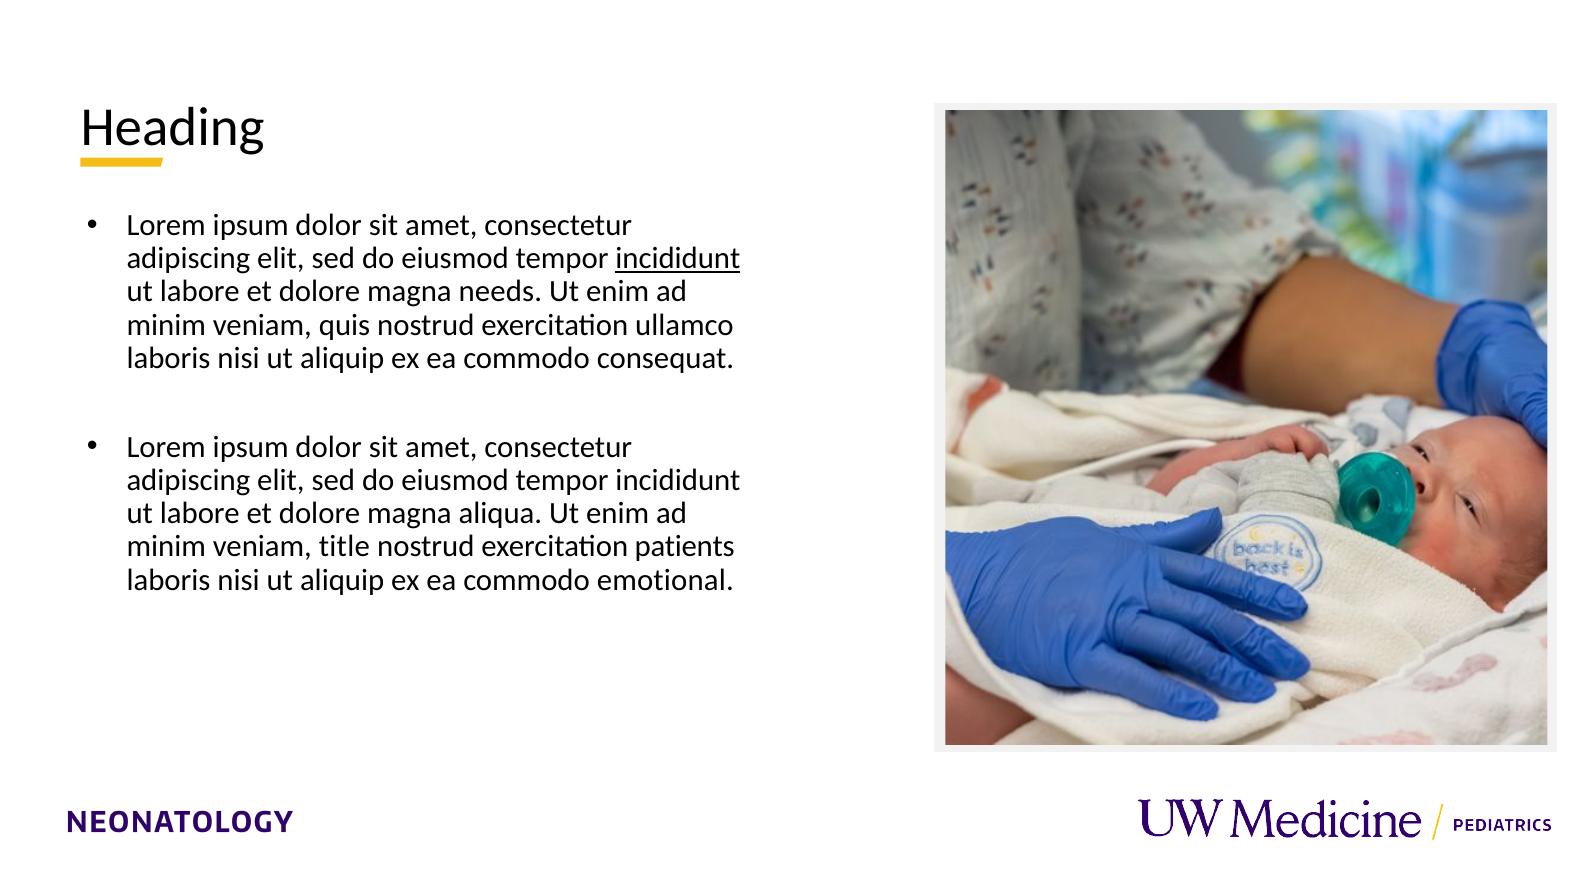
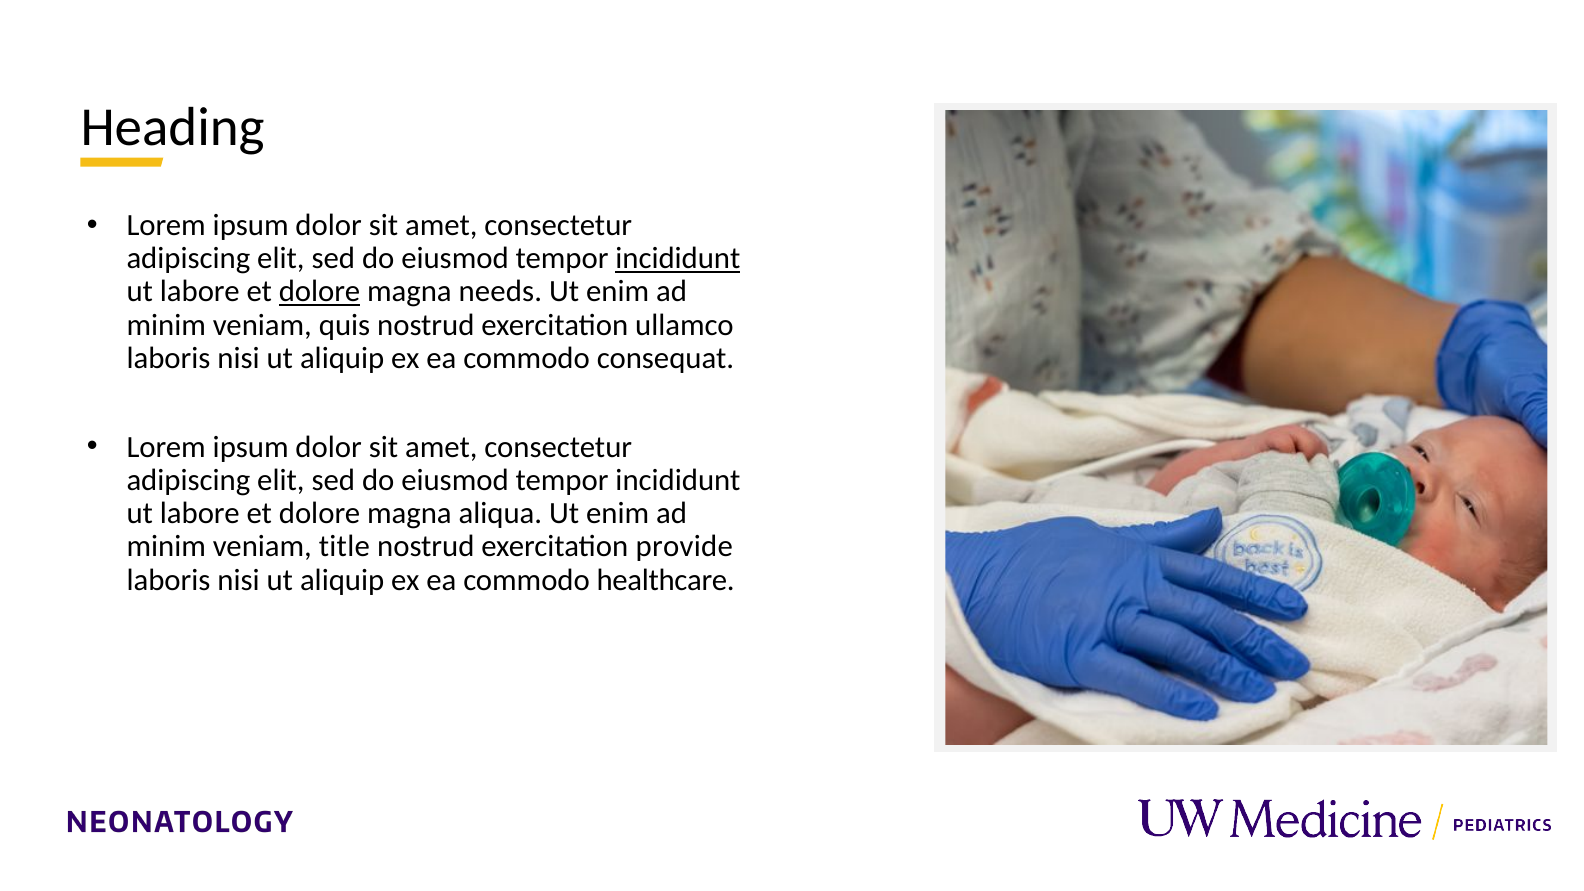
dolore underline: none -> present (320, 292)
patients: patients -> provide (684, 547)
emotional: emotional -> healthcare (666, 580)
